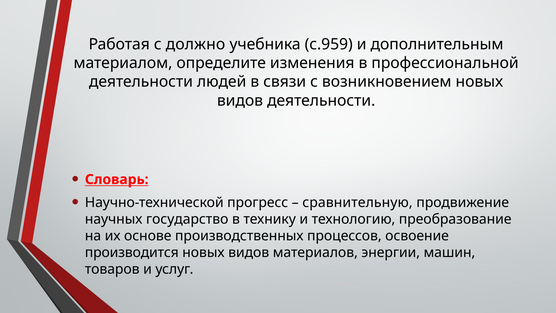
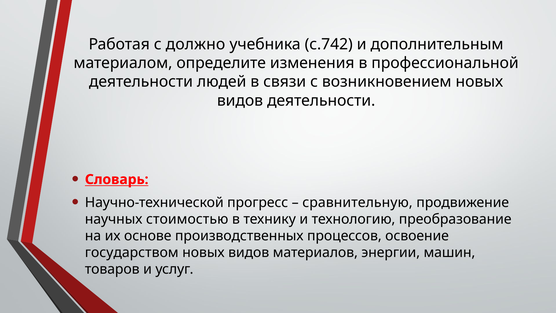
с.959: с.959 -> с.742 (329, 44)
государство: государство -> стоимостью (187, 219)
производится: производится -> государством (132, 252)
